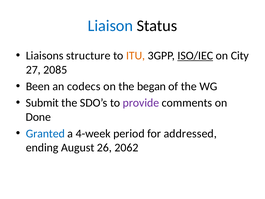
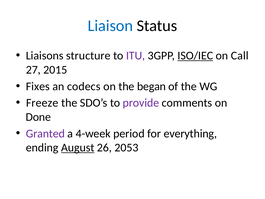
ITU colour: orange -> purple (136, 56)
City: City -> Call (240, 56)
2085: 2085 -> 2015 (55, 70)
Been: Been -> Fixes (38, 86)
Submit: Submit -> Freeze (42, 103)
Granted colour: blue -> purple (45, 133)
addressed: addressed -> everything (190, 133)
August underline: none -> present (78, 147)
2062: 2062 -> 2053 (126, 147)
